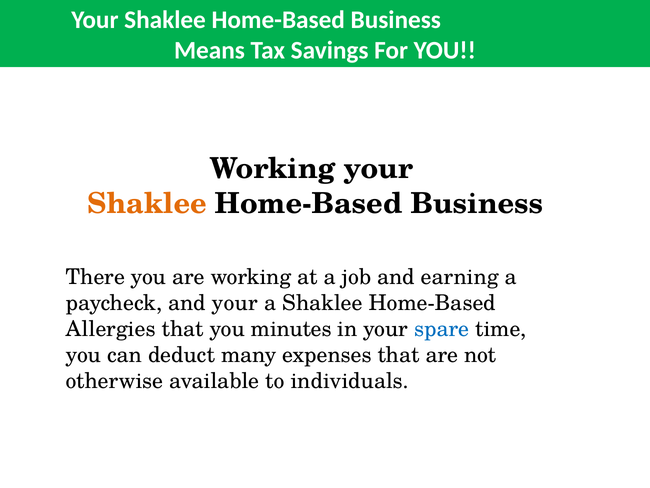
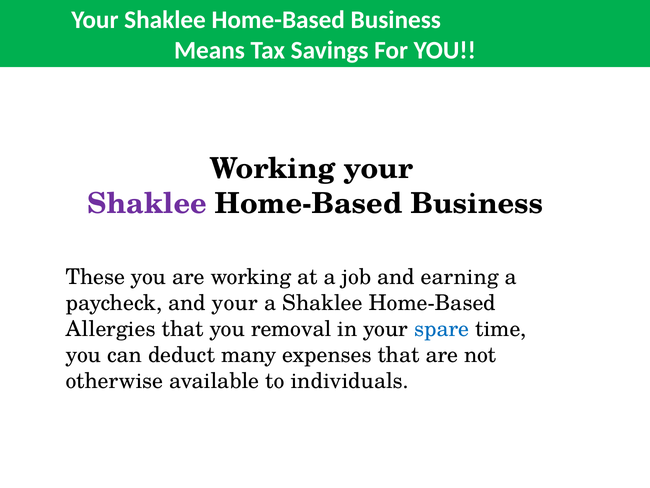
Shaklee colour: orange -> purple (147, 203)
There: There -> These (95, 277)
minutes: minutes -> removal (291, 329)
